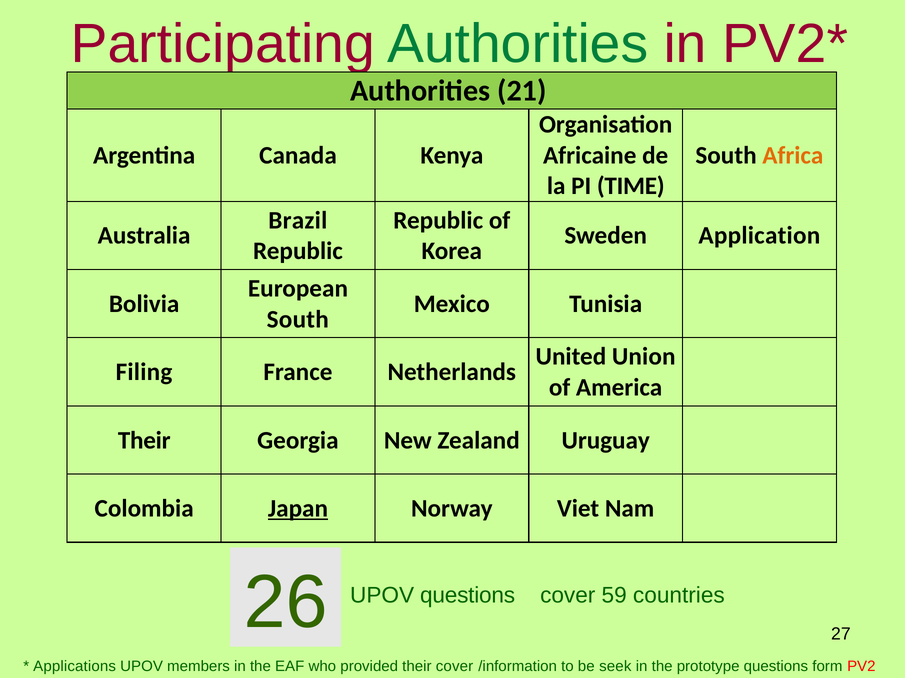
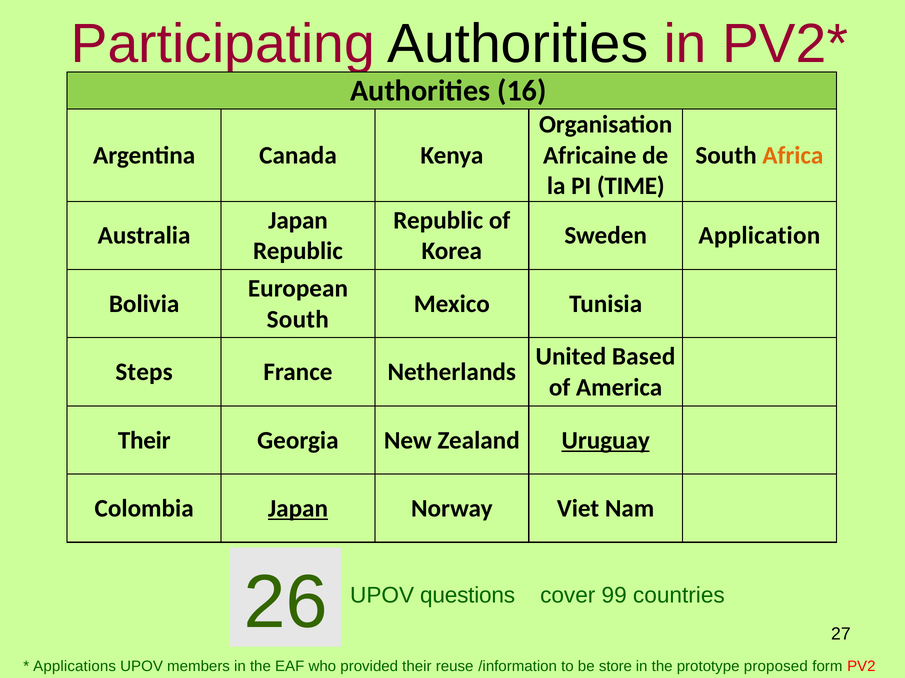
Authorities colour: green -> black (518, 44)
21: 21 -> 16 (522, 91)
Brazil: Brazil -> Japan (298, 221)
Union: Union -> Based (644, 357)
Filing: Filing -> Steps (144, 372)
Uruguay underline: none -> present (606, 441)
59: 59 -> 99 (614, 596)
their cover: cover -> reuse (455, 667)
seek: seek -> store (615, 667)
prototype questions: questions -> proposed (776, 667)
